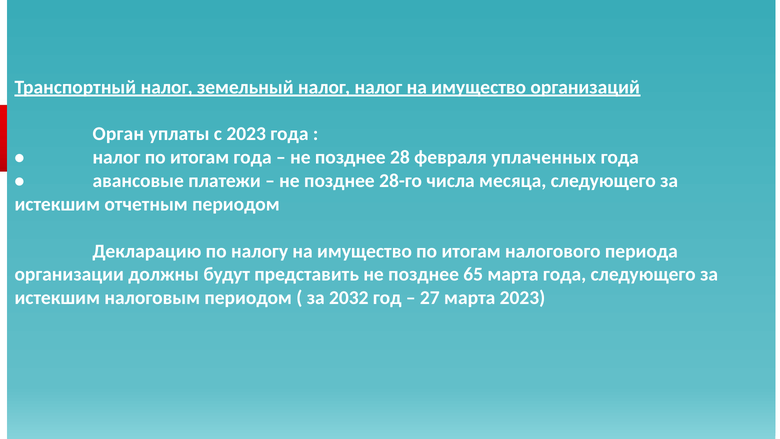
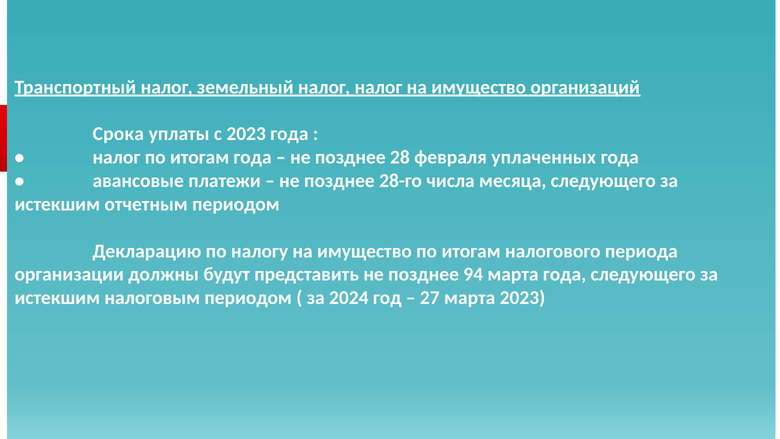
Орган: Орган -> Срока (118, 134)
65: 65 -> 94 (473, 274)
2032: 2032 -> 2024 (349, 298)
